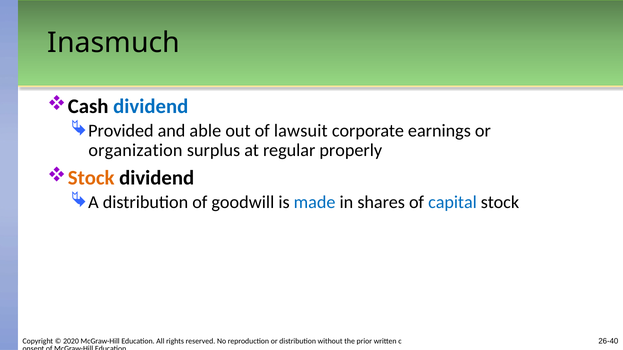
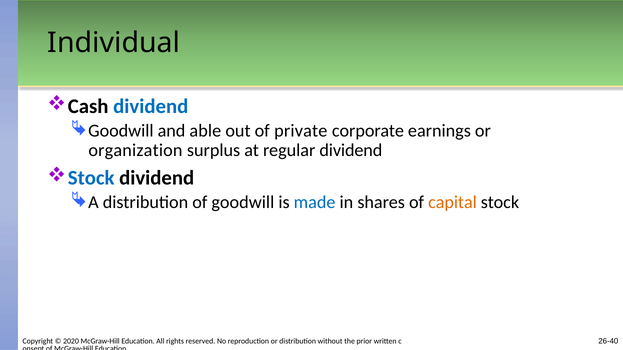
Inasmuch: Inasmuch -> Individual (114, 43)
Provided: Provided -> Goodwill (121, 131)
lawsuit: lawsuit -> private (301, 131)
regular properly: properly -> dividend (351, 151)
Stock colour: orange -> blue (91, 178)
capital colour: blue -> orange (452, 202)
